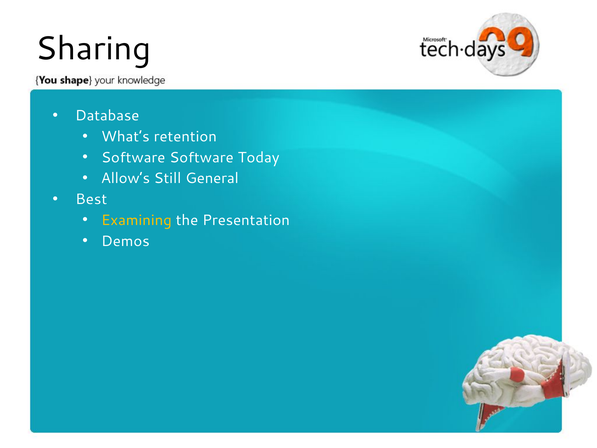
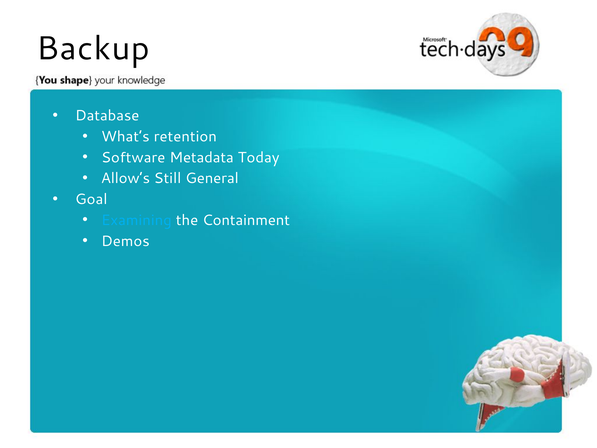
Sharing: Sharing -> Backup (93, 49)
Software Software: Software -> Metadata (202, 157)
Best: Best -> Goal (91, 199)
Examining colour: yellow -> light blue (136, 220)
Presentation: Presentation -> Containment (246, 220)
